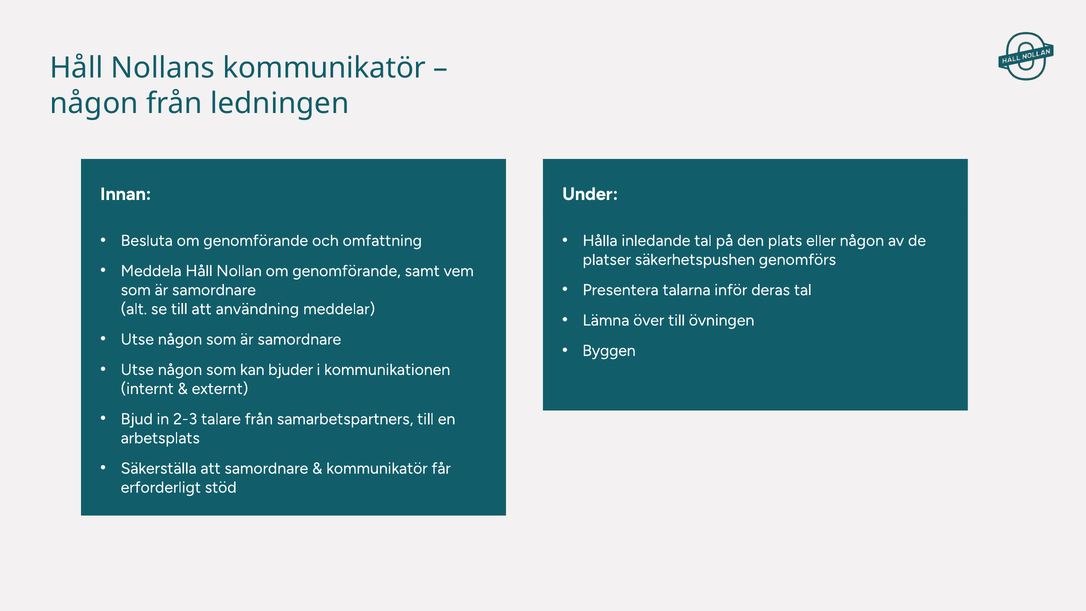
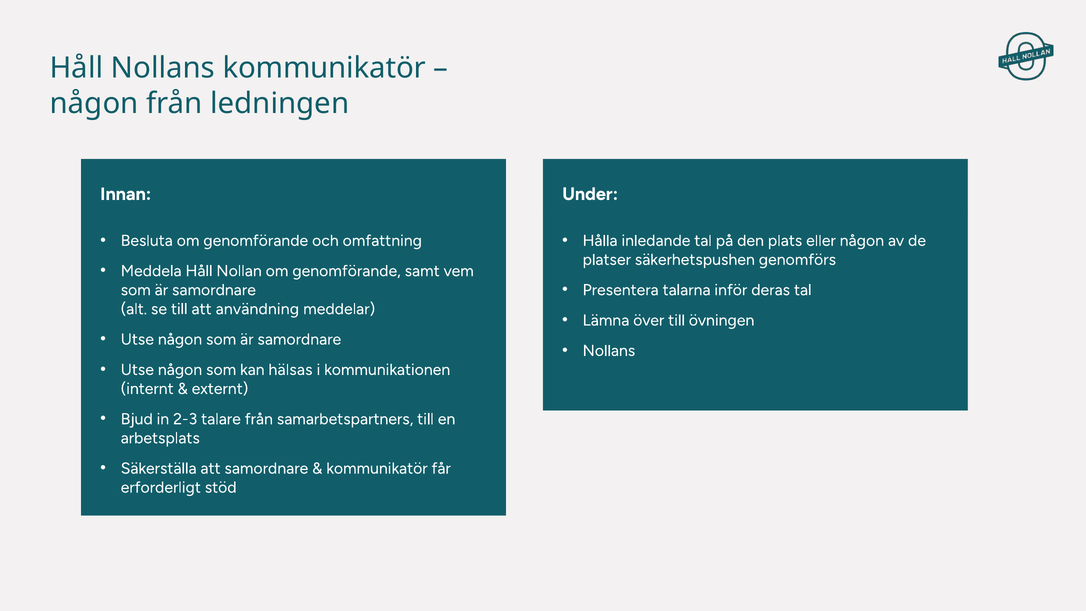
Byggen: Byggen -> Nollans (609, 351)
bjuder: bjuder -> hälsas (290, 370)
